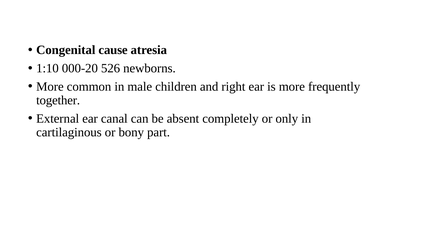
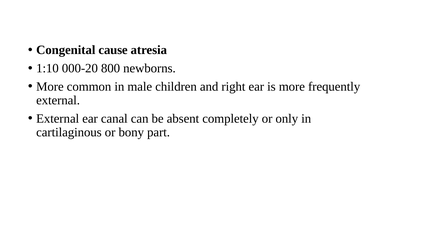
526: 526 -> 800 (111, 68)
together: together -> external (58, 100)
